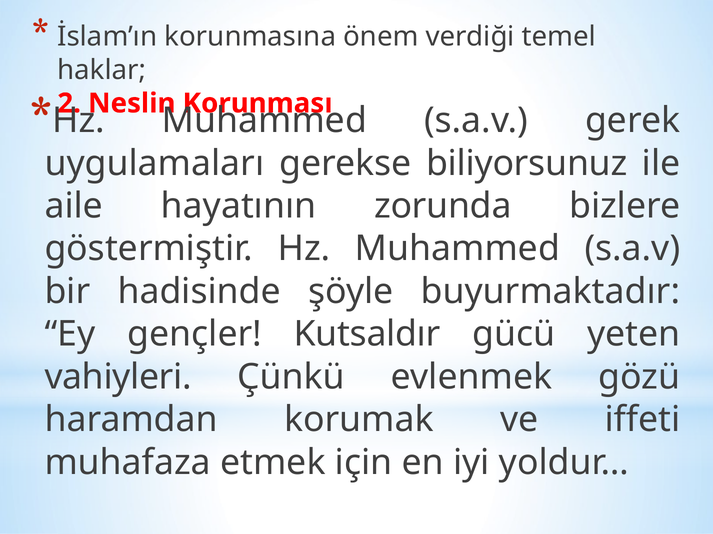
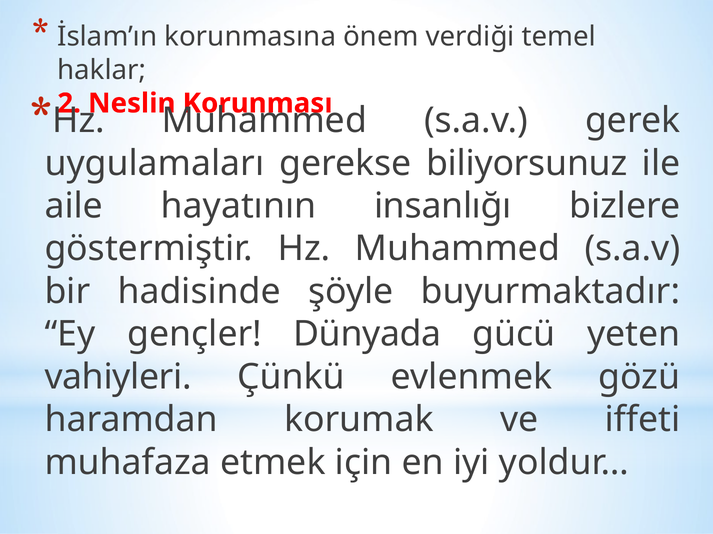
zorunda: zorunda -> insanlığı (443, 206)
Kutsaldır: Kutsaldır -> Dünyada (367, 335)
